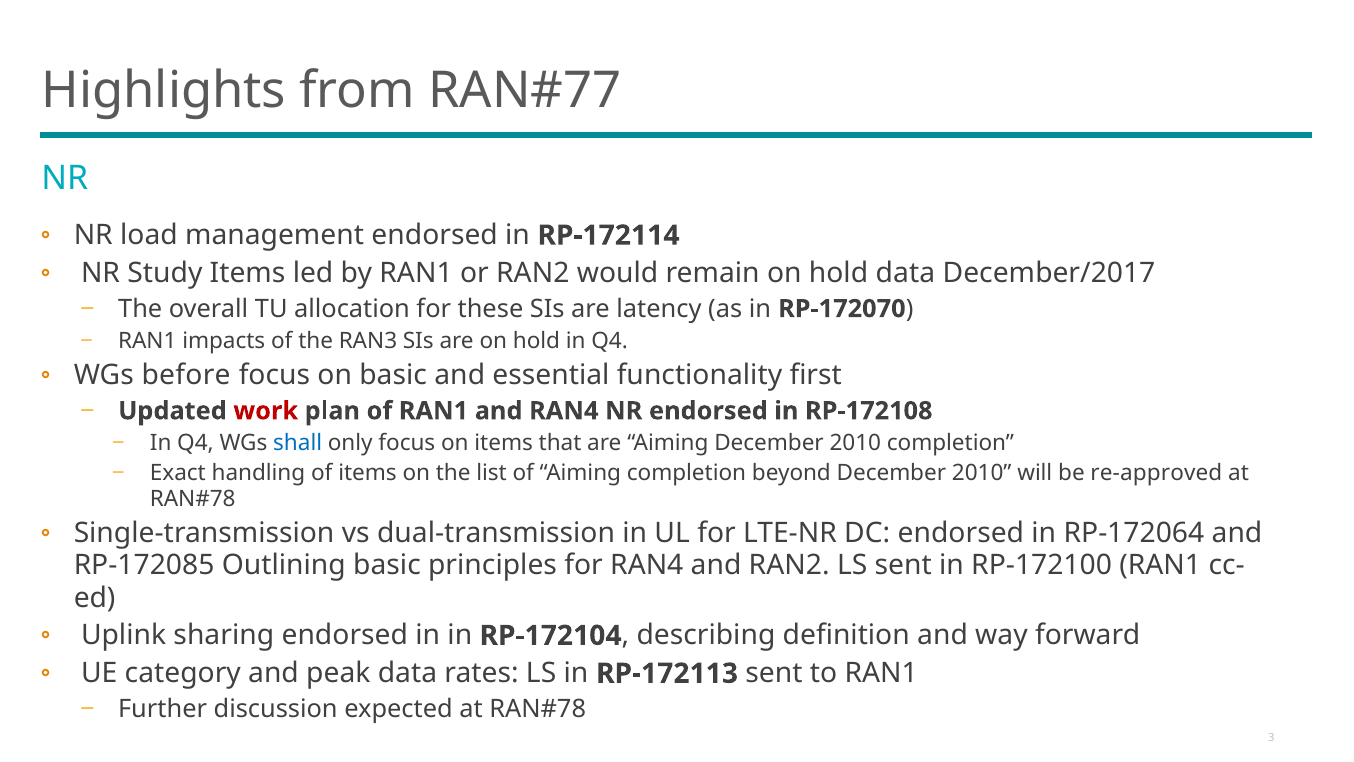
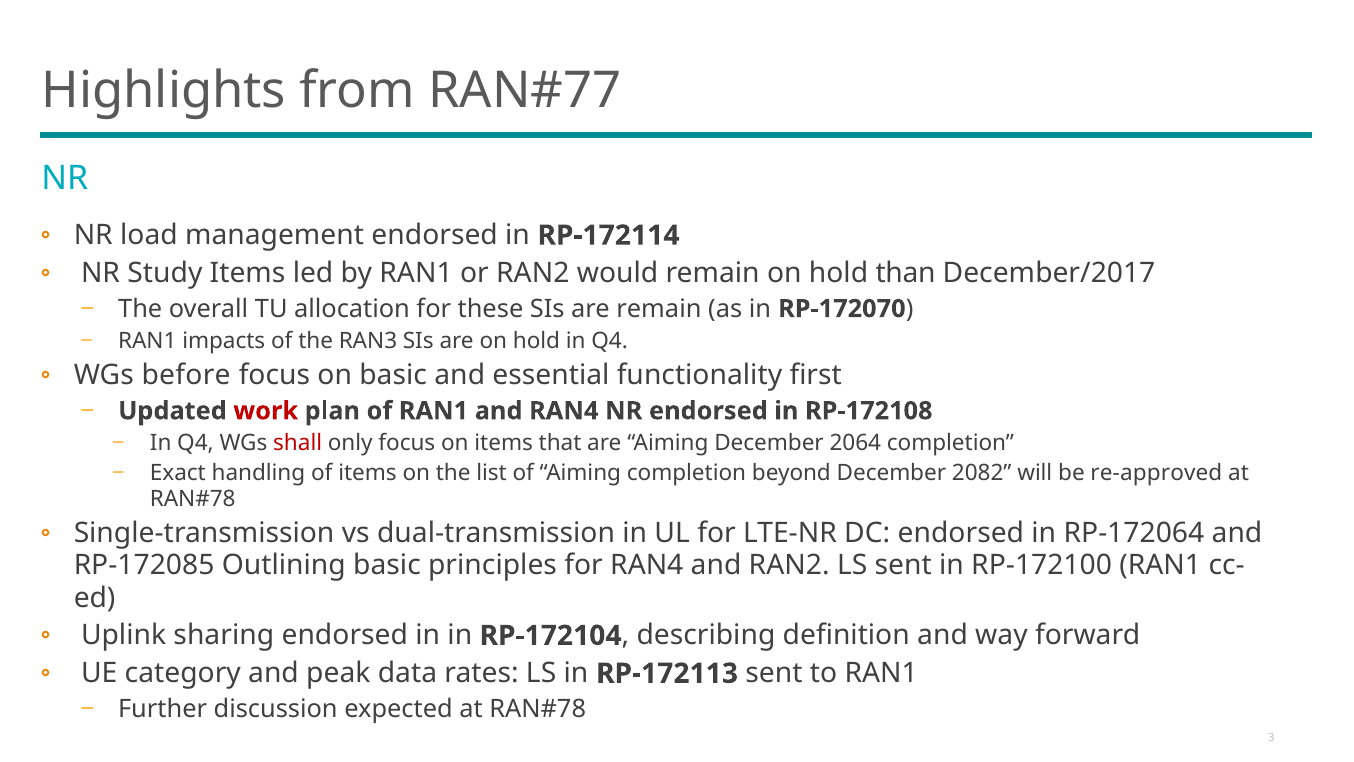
hold data: data -> than (906, 273)
are latency: latency -> remain (659, 309)
shall colour: blue -> red (298, 443)
Aiming December 2010: 2010 -> 2064 (855, 443)
beyond December 2010: 2010 -> 2082 (982, 473)
